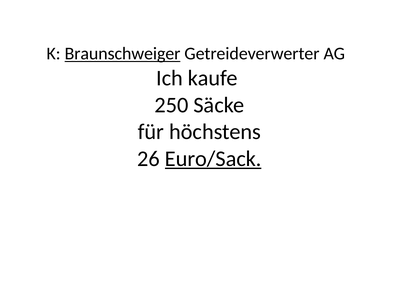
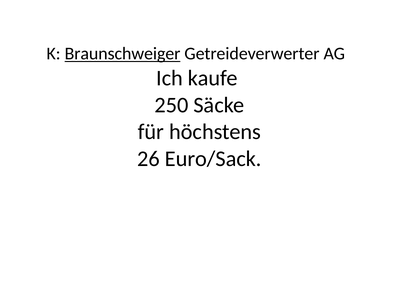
Euro/Sack underline: present -> none (213, 158)
